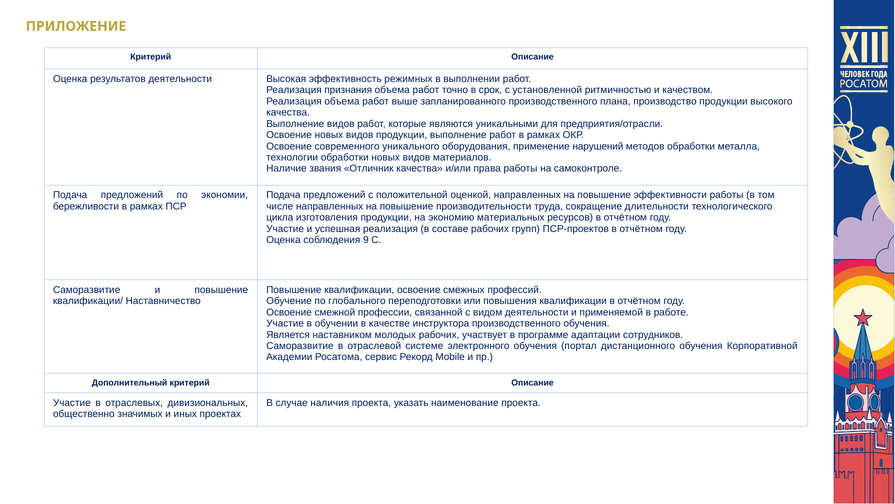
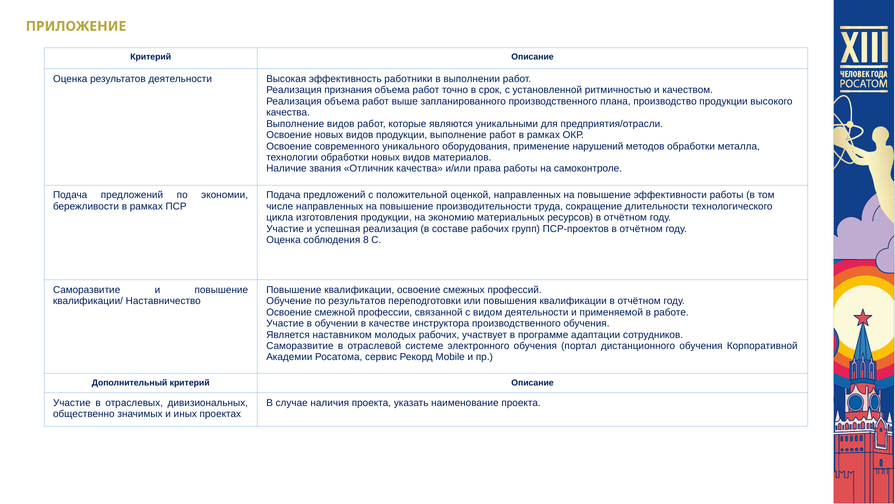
режимных: режимных -> работники (408, 79)
9: 9 -> 8 (366, 240)
по глобального: глобального -> результатов (357, 301)
